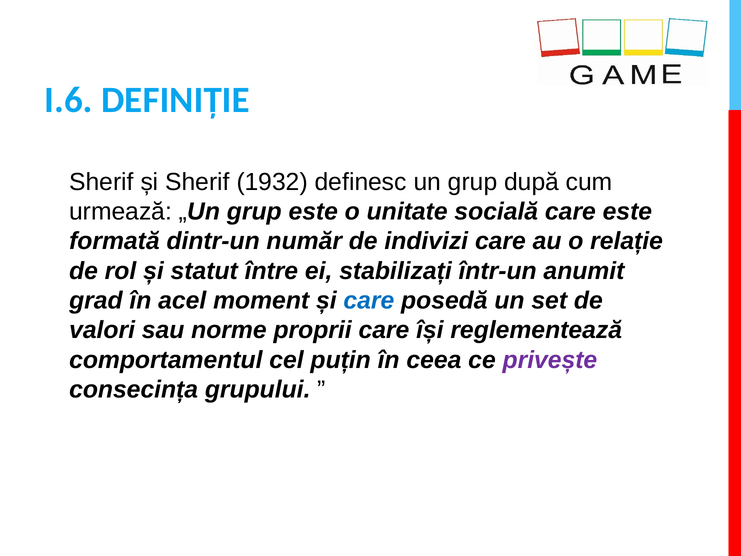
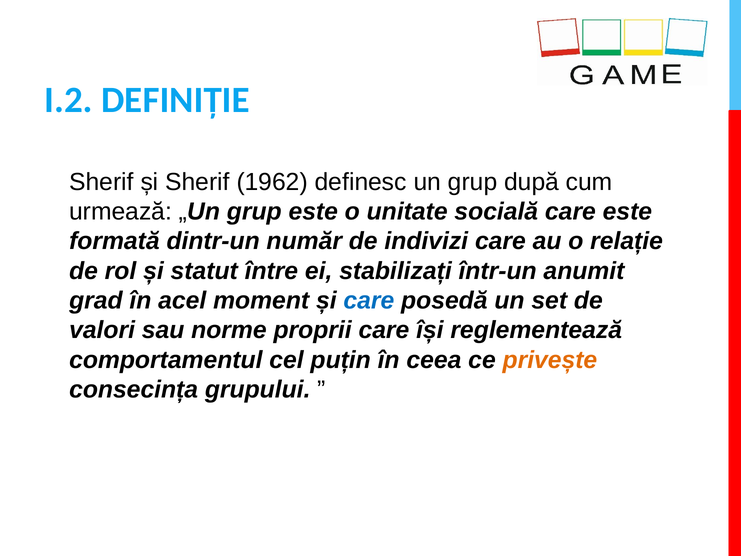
I.6: I.6 -> I.2 (69, 100)
1932: 1932 -> 1962 (272, 182)
privește colour: purple -> orange (550, 360)
